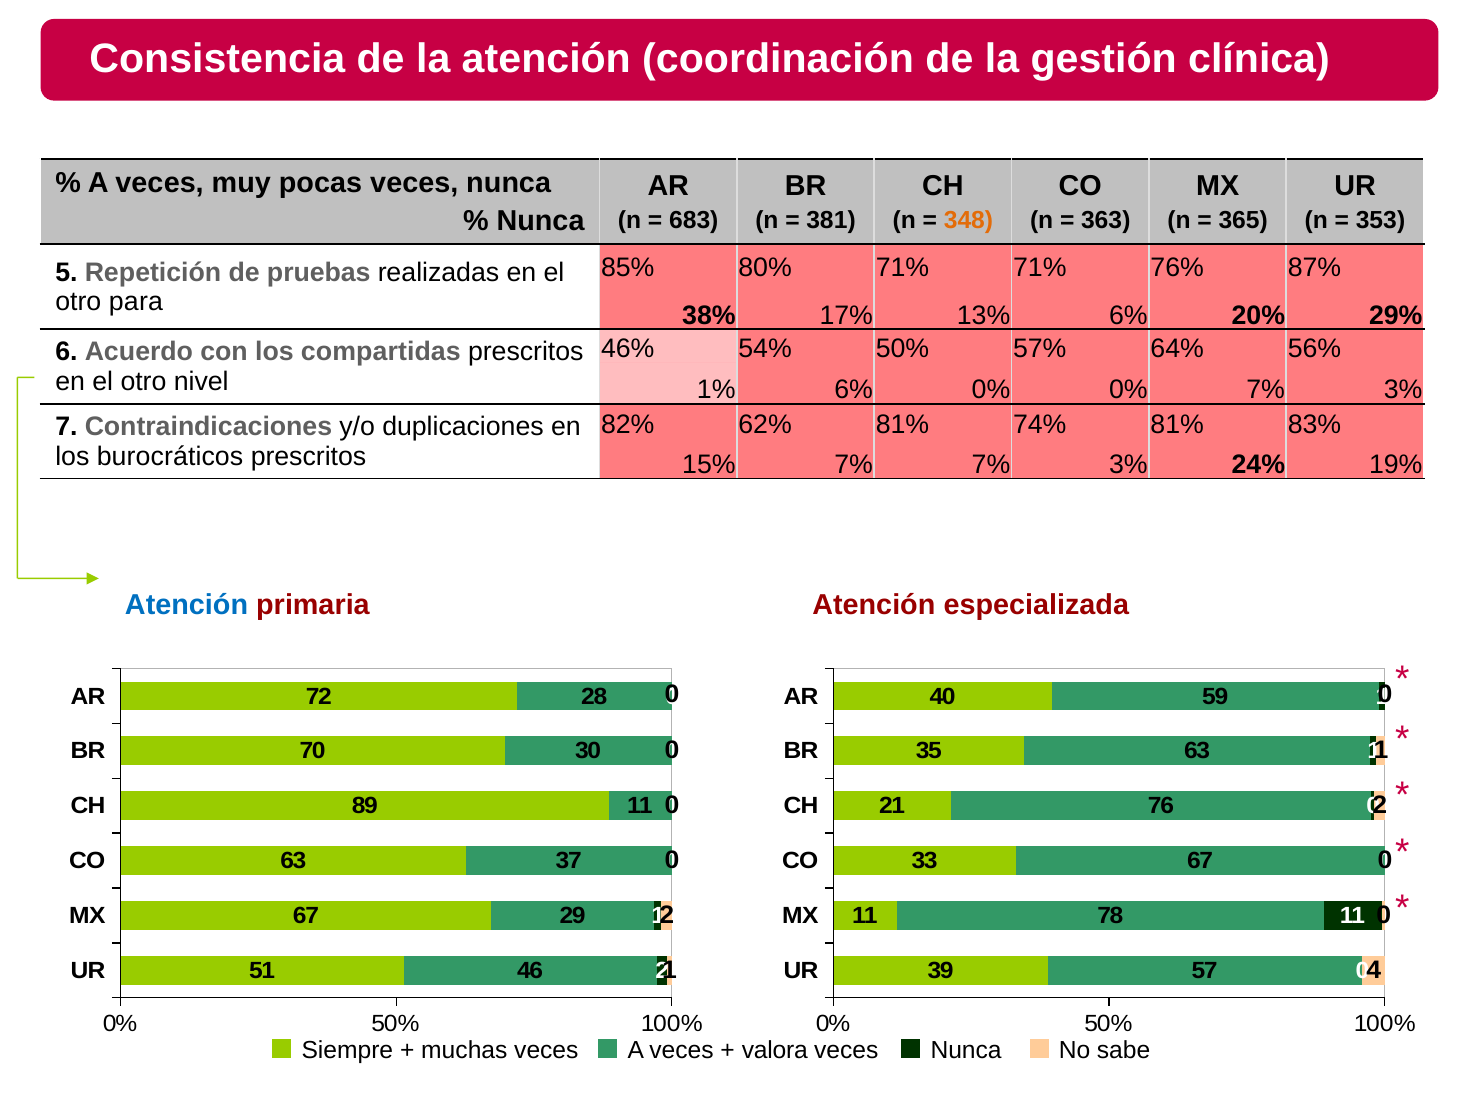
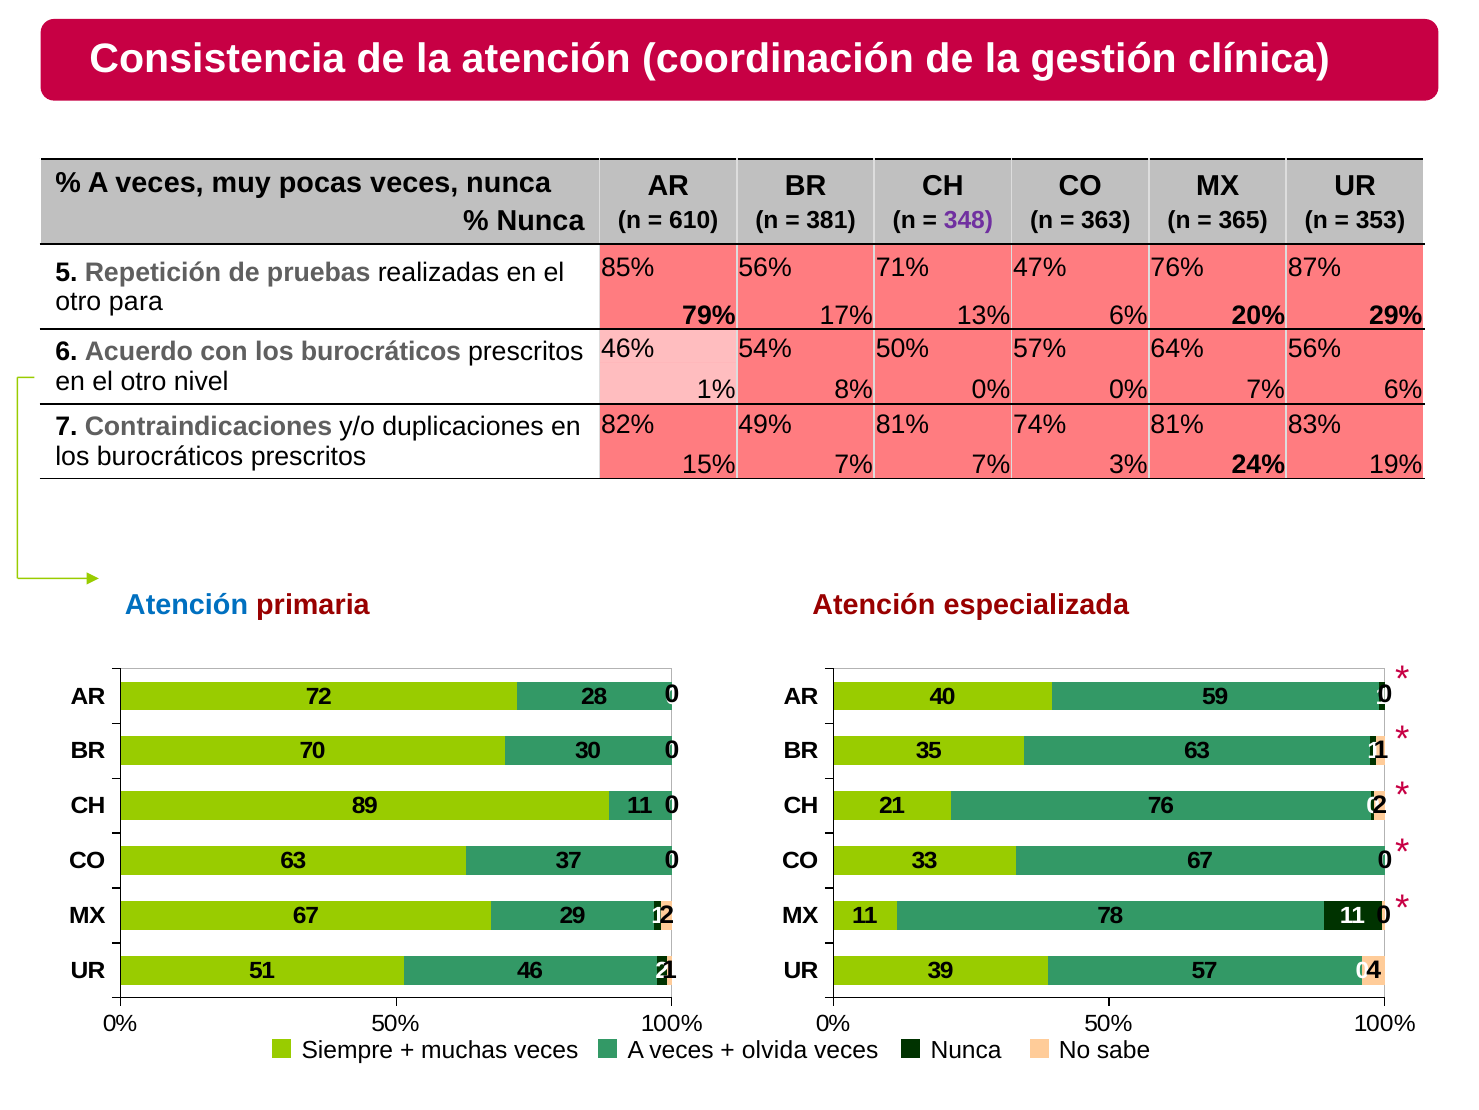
683: 683 -> 610 (694, 220)
348 colour: orange -> purple (968, 220)
85% 80%: 80% -> 56% (765, 267)
71% 71%: 71% -> 47% (1040, 267)
38%: 38% -> 79% (709, 315)
con los compartidas: compartidas -> burocráticos (381, 352)
1% 6%: 6% -> 8% (854, 390)
0% 7% 3%: 3% -> 6% (1403, 390)
62%: 62% -> 49% (765, 424)
valora: valora -> olvida (775, 1050)
